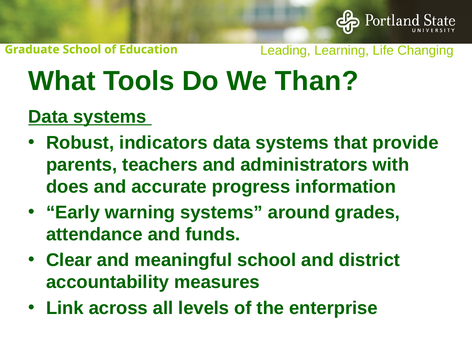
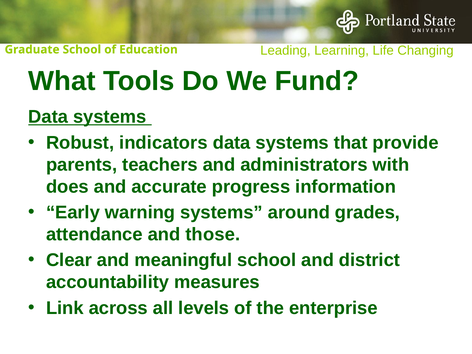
Than: Than -> Fund (317, 81)
funds: funds -> those (213, 234)
